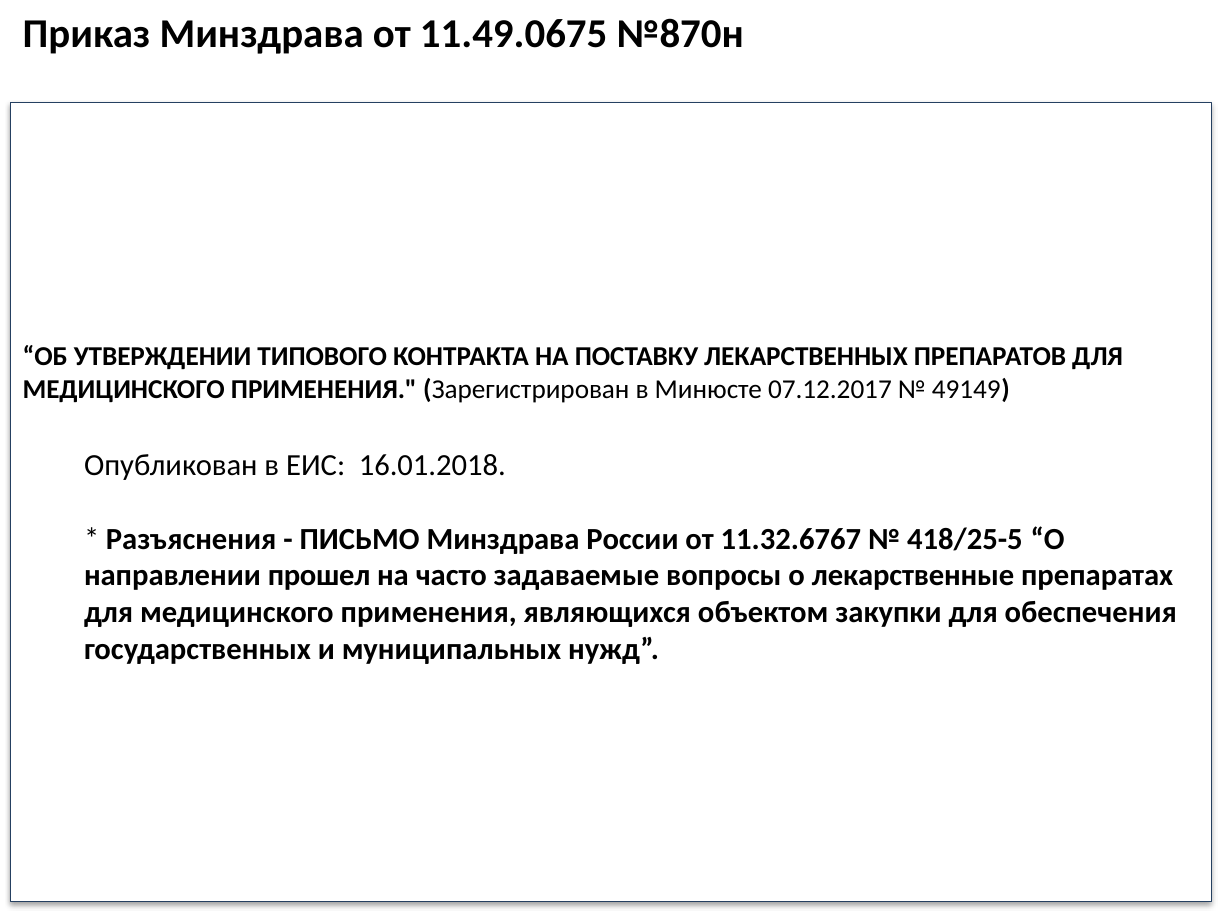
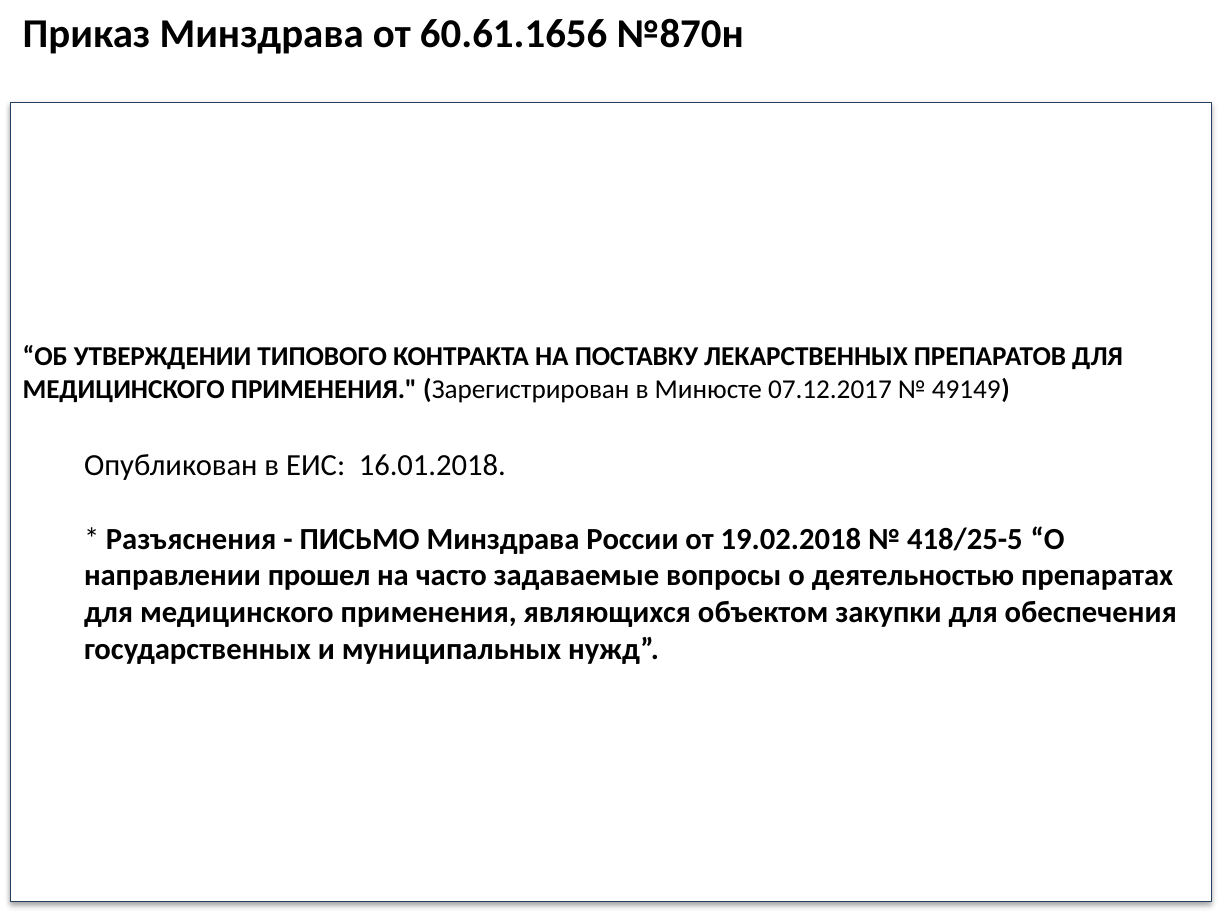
11.49.0675: 11.49.0675 -> 60.61.1656 (514, 34)
11.32.6767: 11.32.6767 -> 19.02.2018 (791, 539)
лекарственные: лекарственные -> деятельностью (913, 576)
